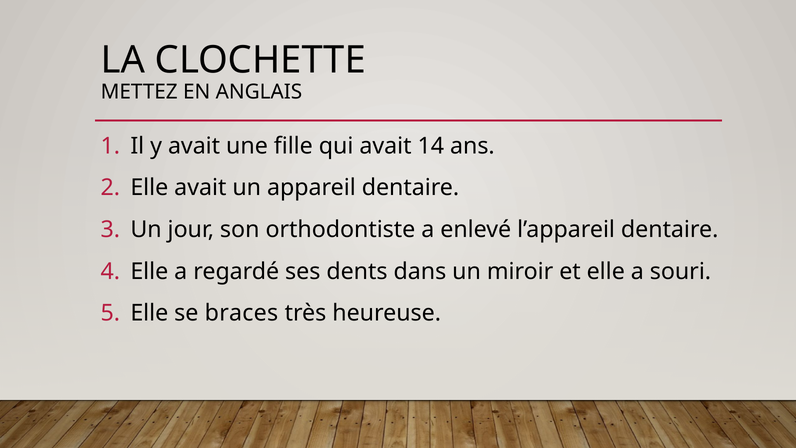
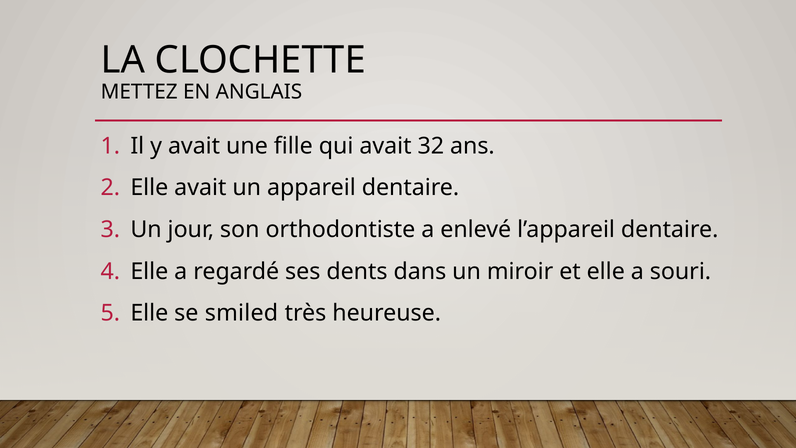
14: 14 -> 32 (431, 146)
braces: braces -> smiled (241, 313)
